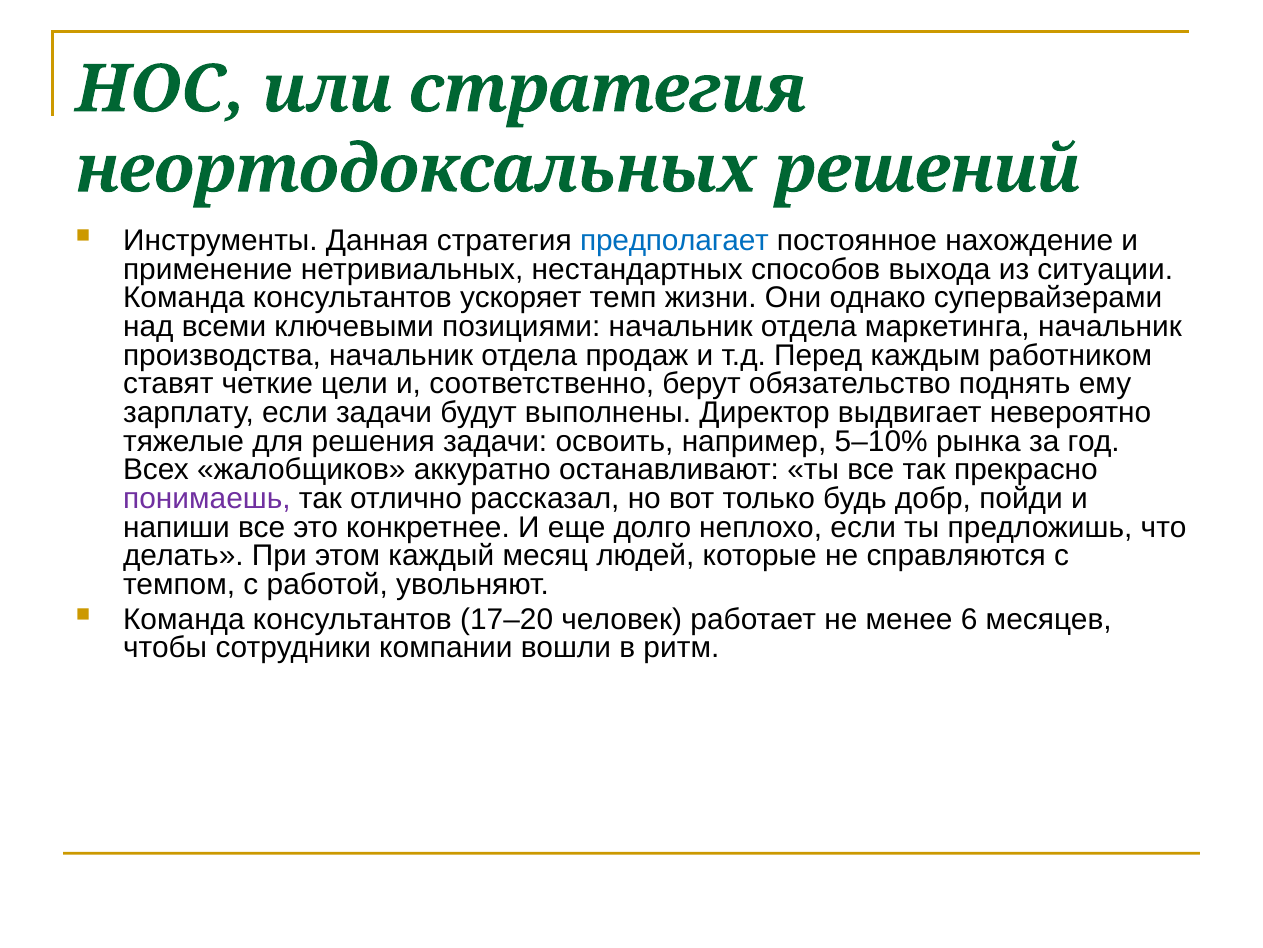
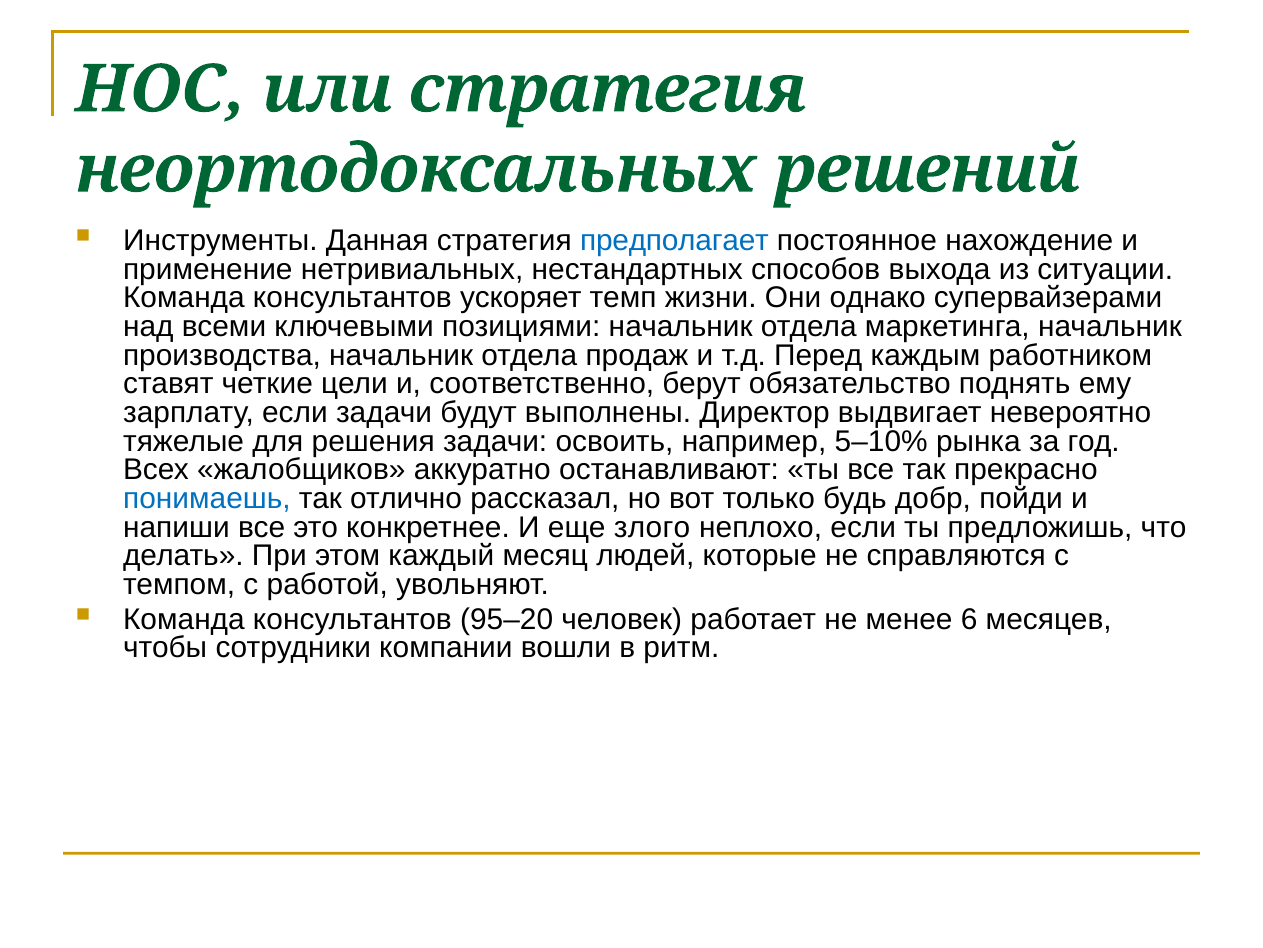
понимаешь colour: purple -> blue (207, 498)
долго: долго -> злого (652, 527)
17–20: 17–20 -> 95–20 (507, 619)
